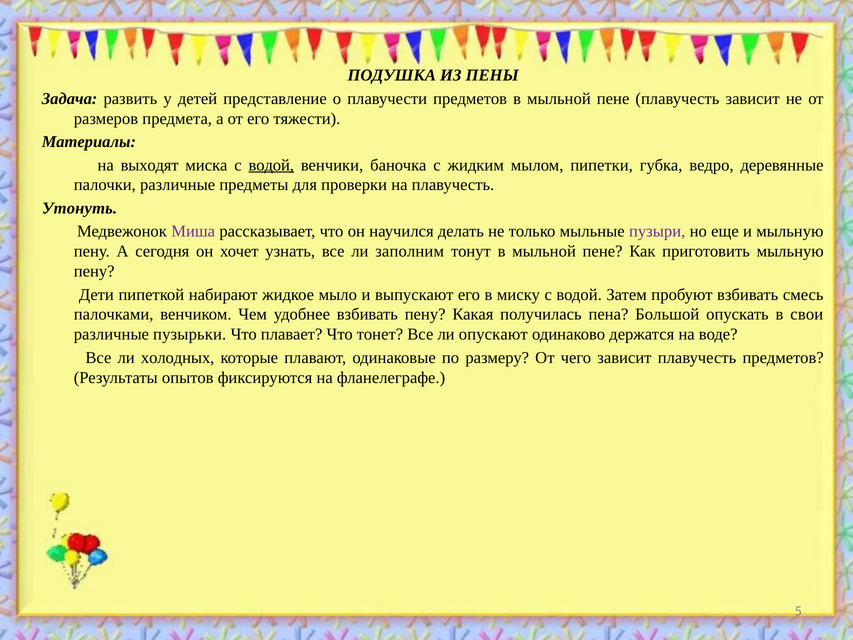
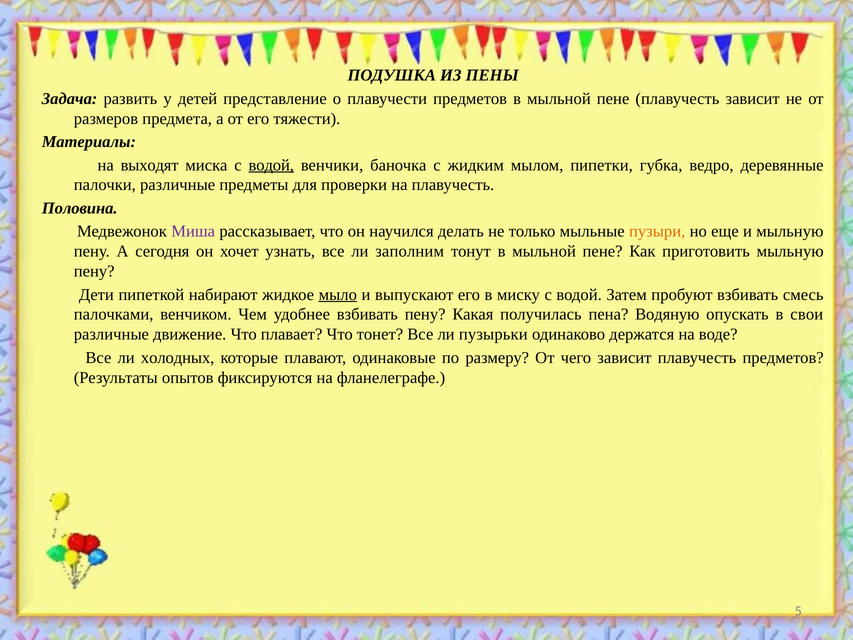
Утонуть: Утонуть -> Половина (80, 208)
пузыри colour: purple -> orange (657, 231)
мыло underline: none -> present (338, 294)
Большой: Большой -> Водяную (667, 314)
пузырьки: пузырьки -> движение (190, 334)
опускают: опускают -> пузырьки (493, 334)
